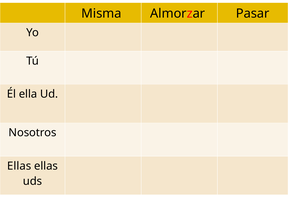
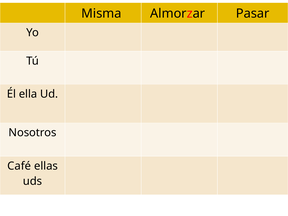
Ellas: Ellas -> Café (19, 166)
